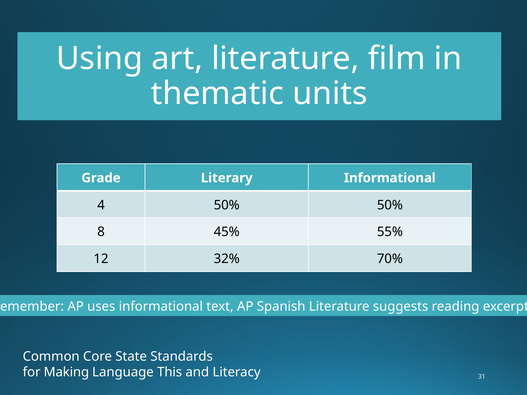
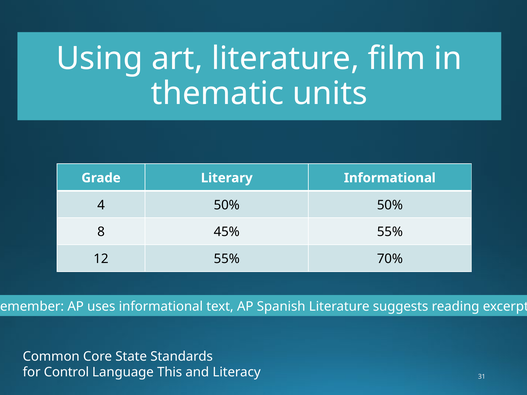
12 32%: 32% -> 55% (227, 259)
Making: Making -> Control (66, 372)
